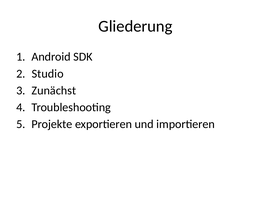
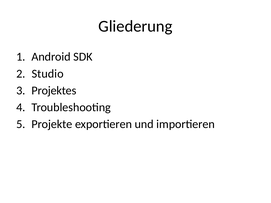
Zunächst: Zunächst -> Projektes (54, 91)
